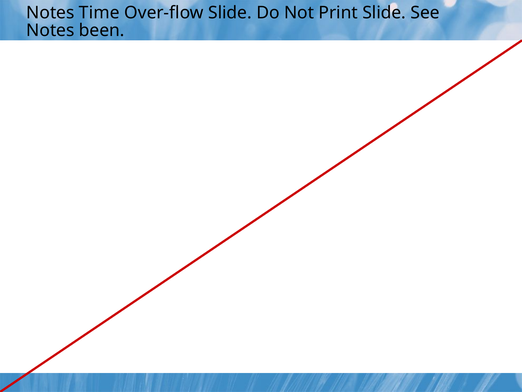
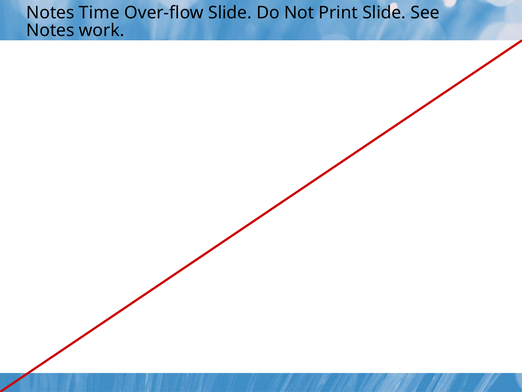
been: been -> work (102, 30)
